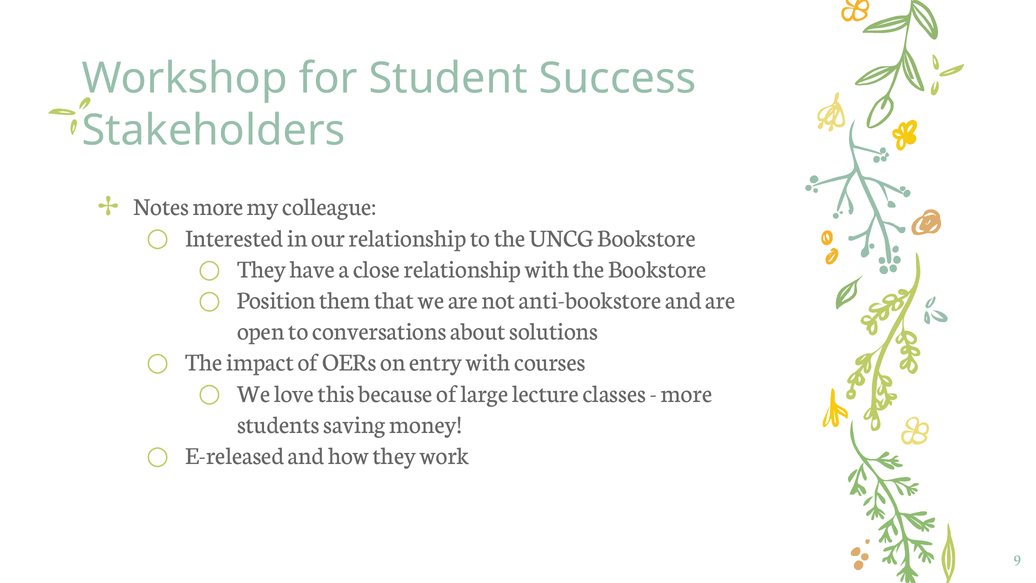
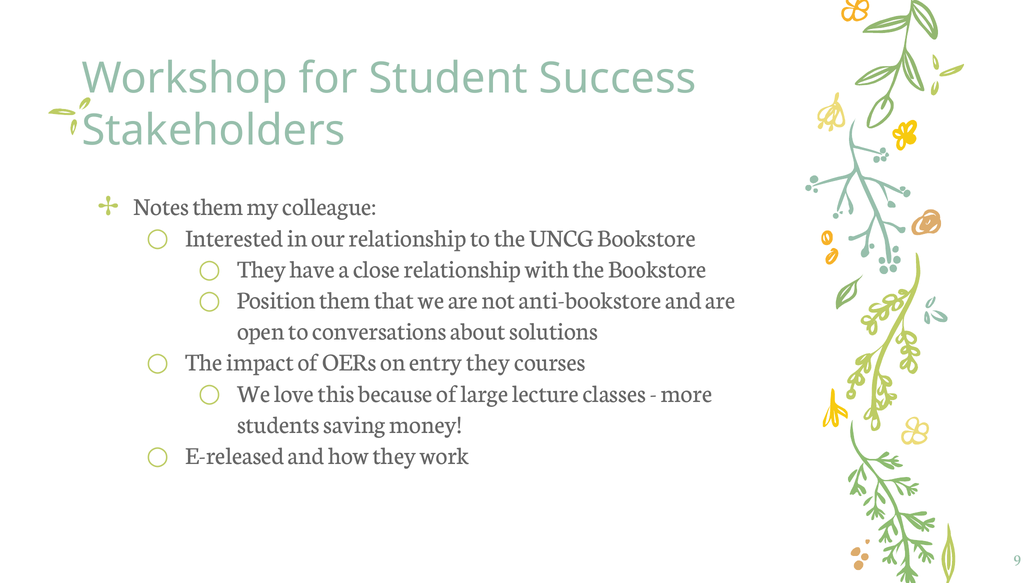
Notes more: more -> them (218, 207)
entry with: with -> they (488, 362)
